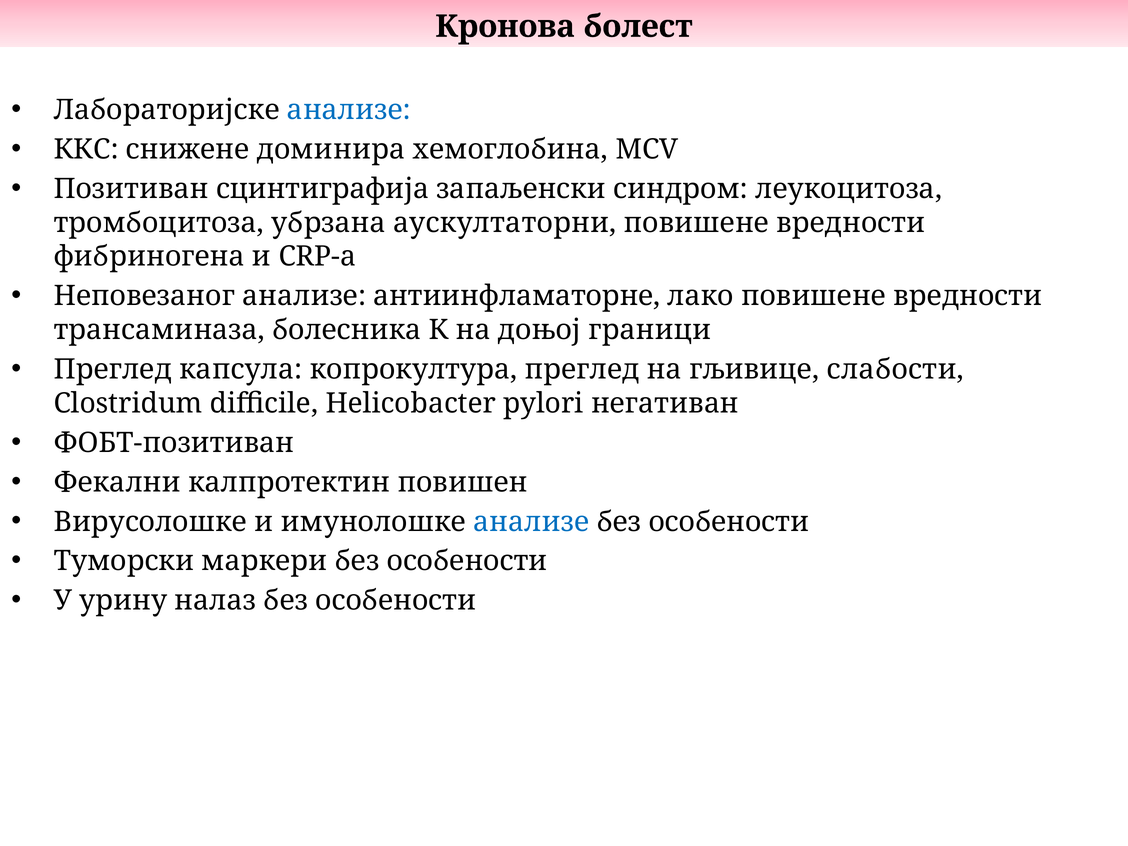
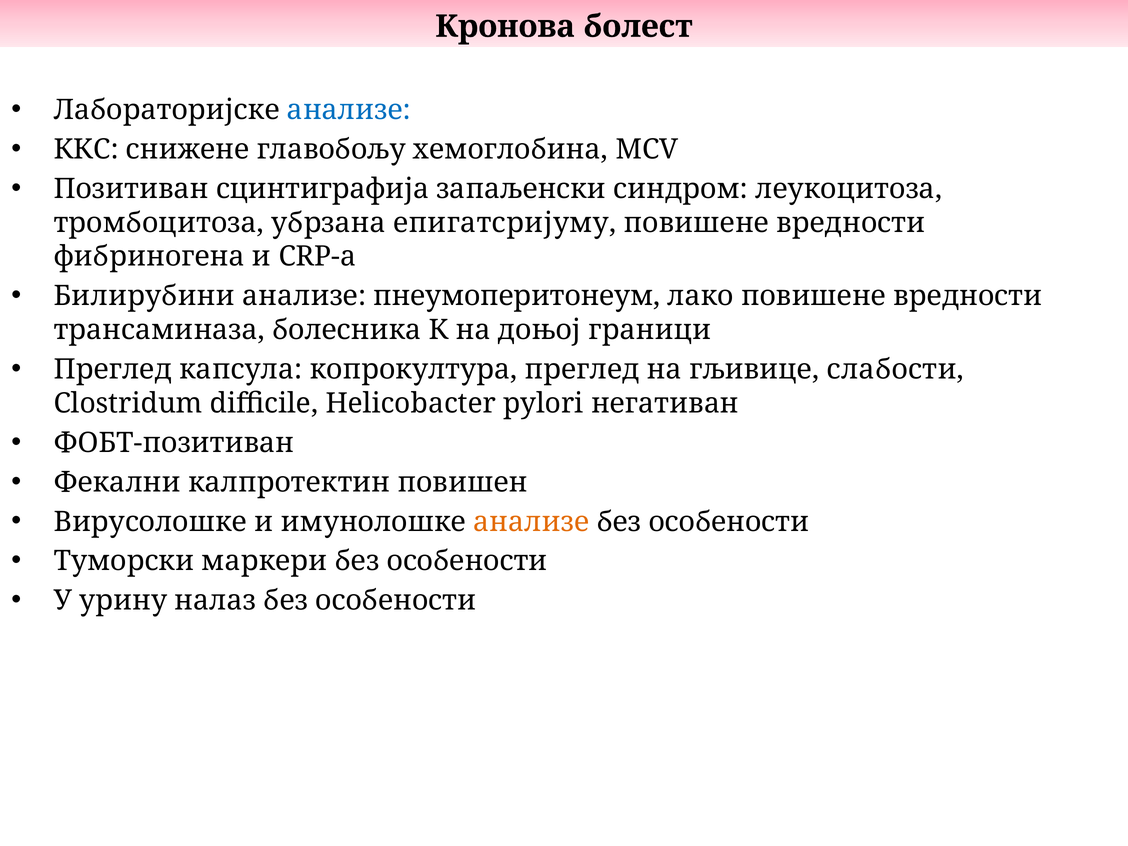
доминира: доминира -> главобољу (331, 149)
аускултаторни: аускултаторни -> епигатсријуму (505, 223)
Неповезаног: Неповезаног -> Билирубини (144, 296)
антиинфламаторне: антиинфламаторне -> пнеумоперитонеум (517, 296)
анализе colour: blue -> orange (531, 522)
